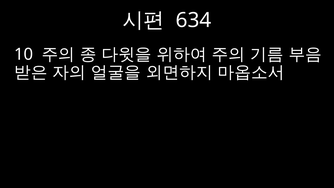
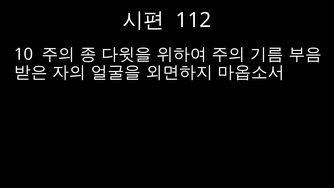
634: 634 -> 112 (193, 20)
